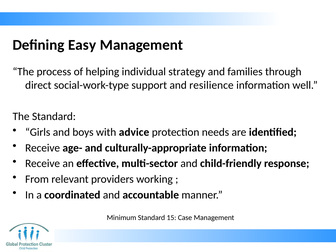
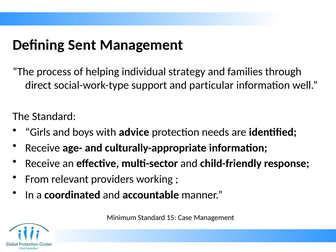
Easy: Easy -> Sent (82, 45)
resilience: resilience -> particular (211, 85)
